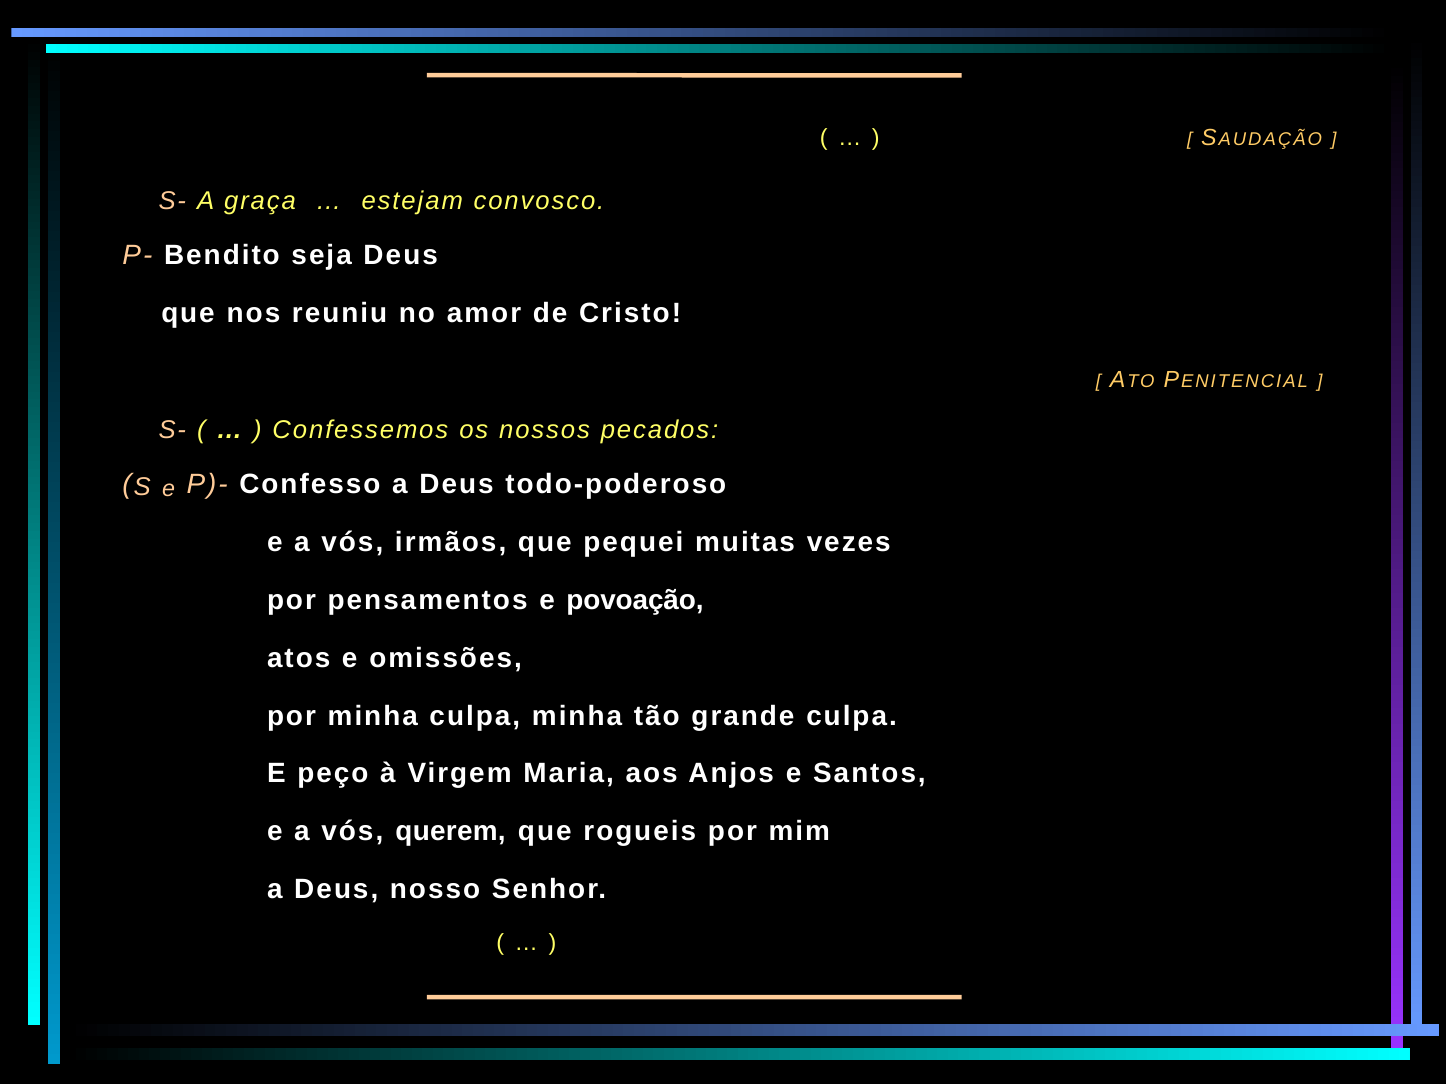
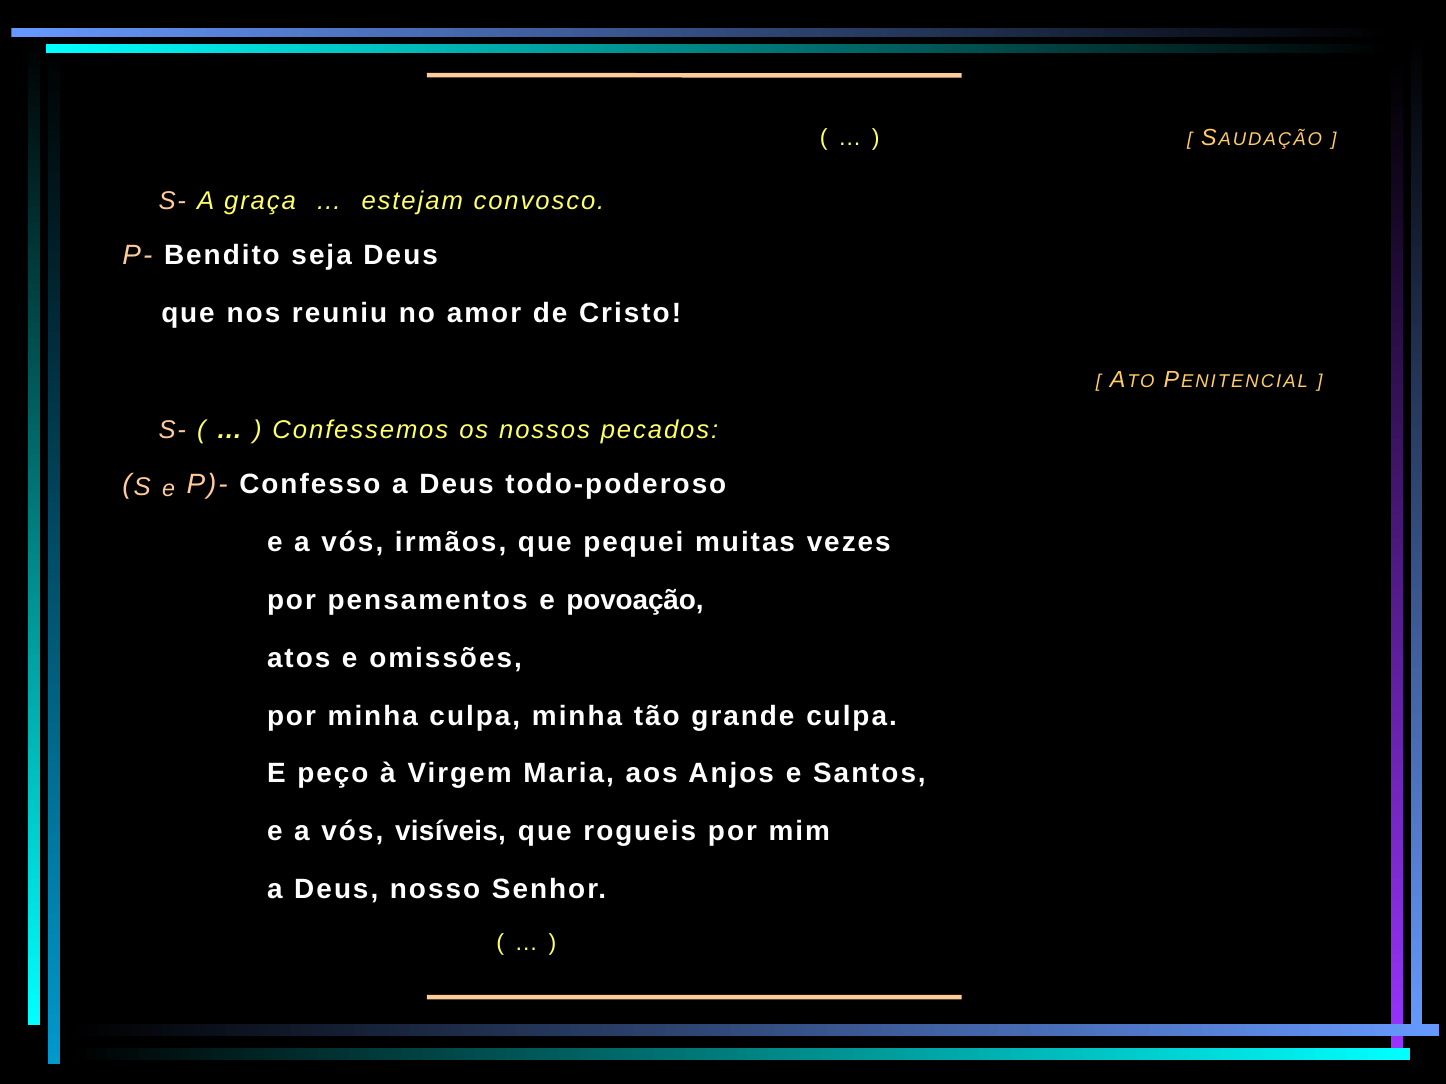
querem: querem -> visíveis (451, 832)
